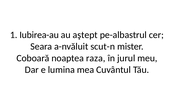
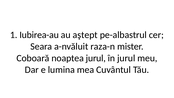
scut-n: scut-n -> raza-n (103, 46)
noaptea raza: raza -> jurul (96, 58)
